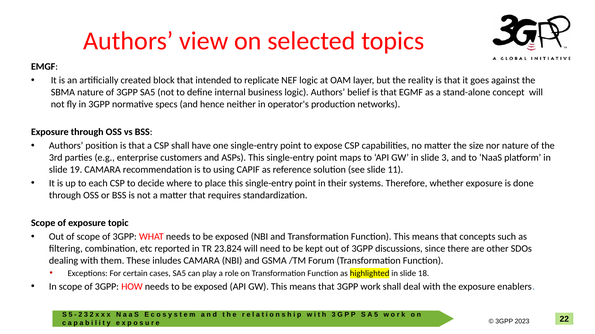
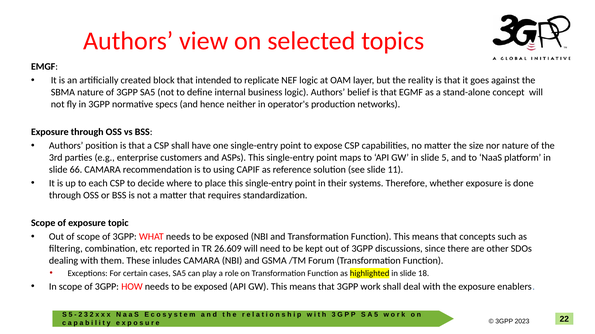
slide 3: 3 -> 5 (445, 158)
19: 19 -> 66 (76, 170)
23.824: 23.824 -> 26.609 (228, 249)
